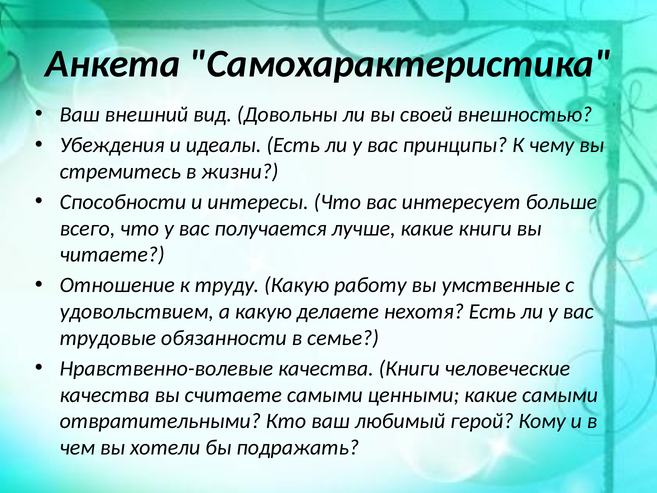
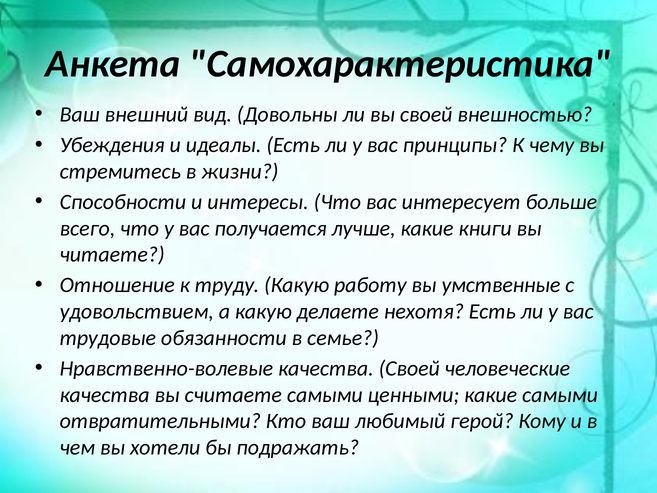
качества Книги: Книги -> Своей (409, 368)
